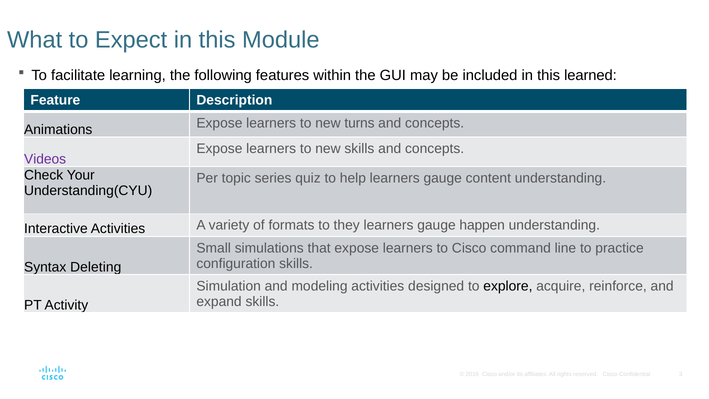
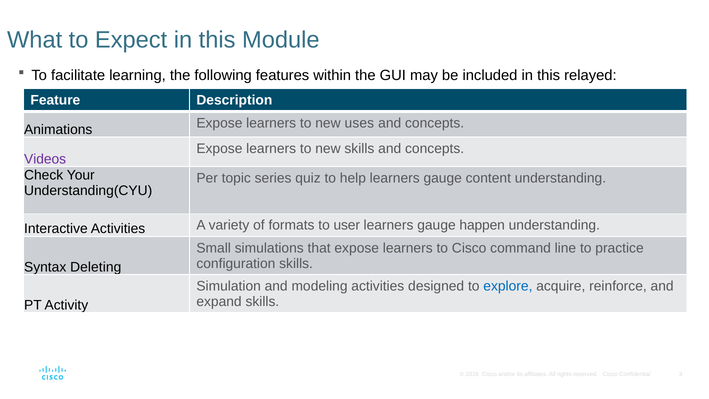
learned: learned -> relayed (590, 75)
turns: turns -> uses (359, 123)
they: they -> user (347, 225)
explore colour: black -> blue (508, 286)
